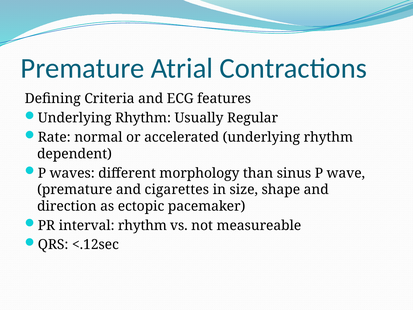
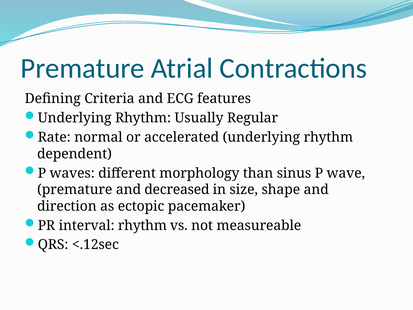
cigarettes: cigarettes -> decreased (177, 190)
